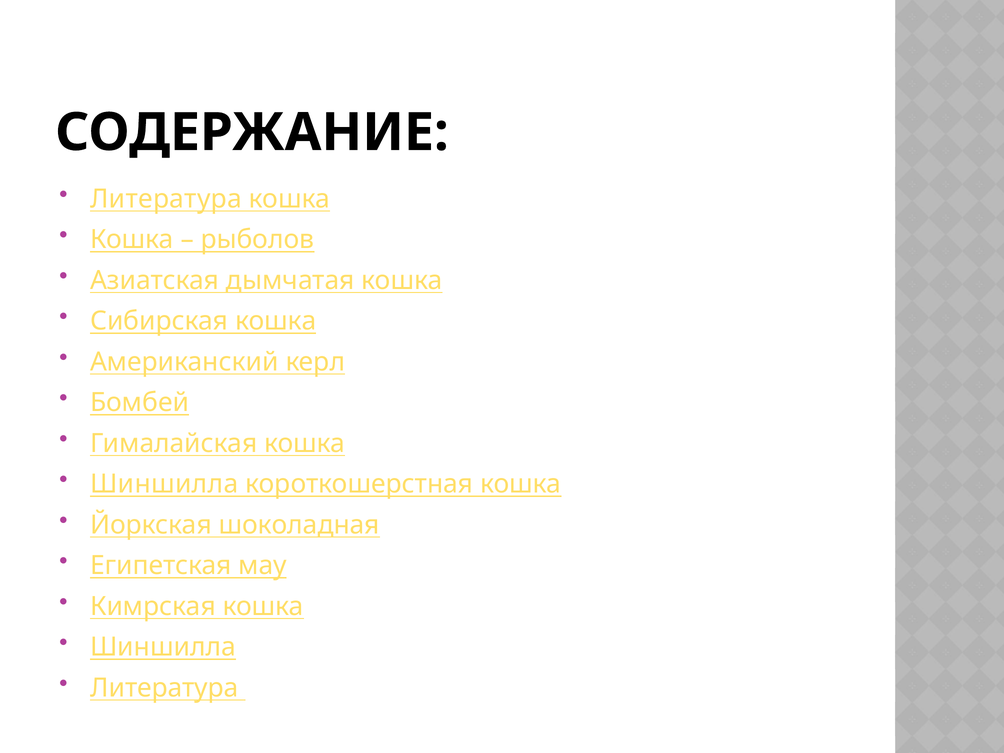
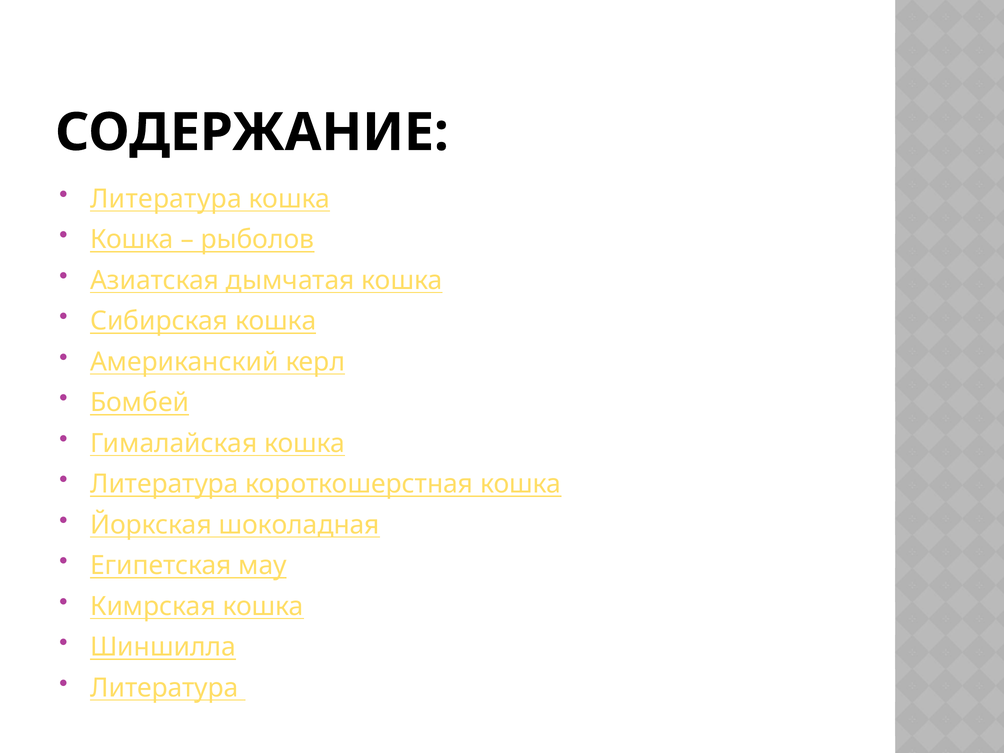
Шиншилла: Шиншилла -> Литература (164, 484)
